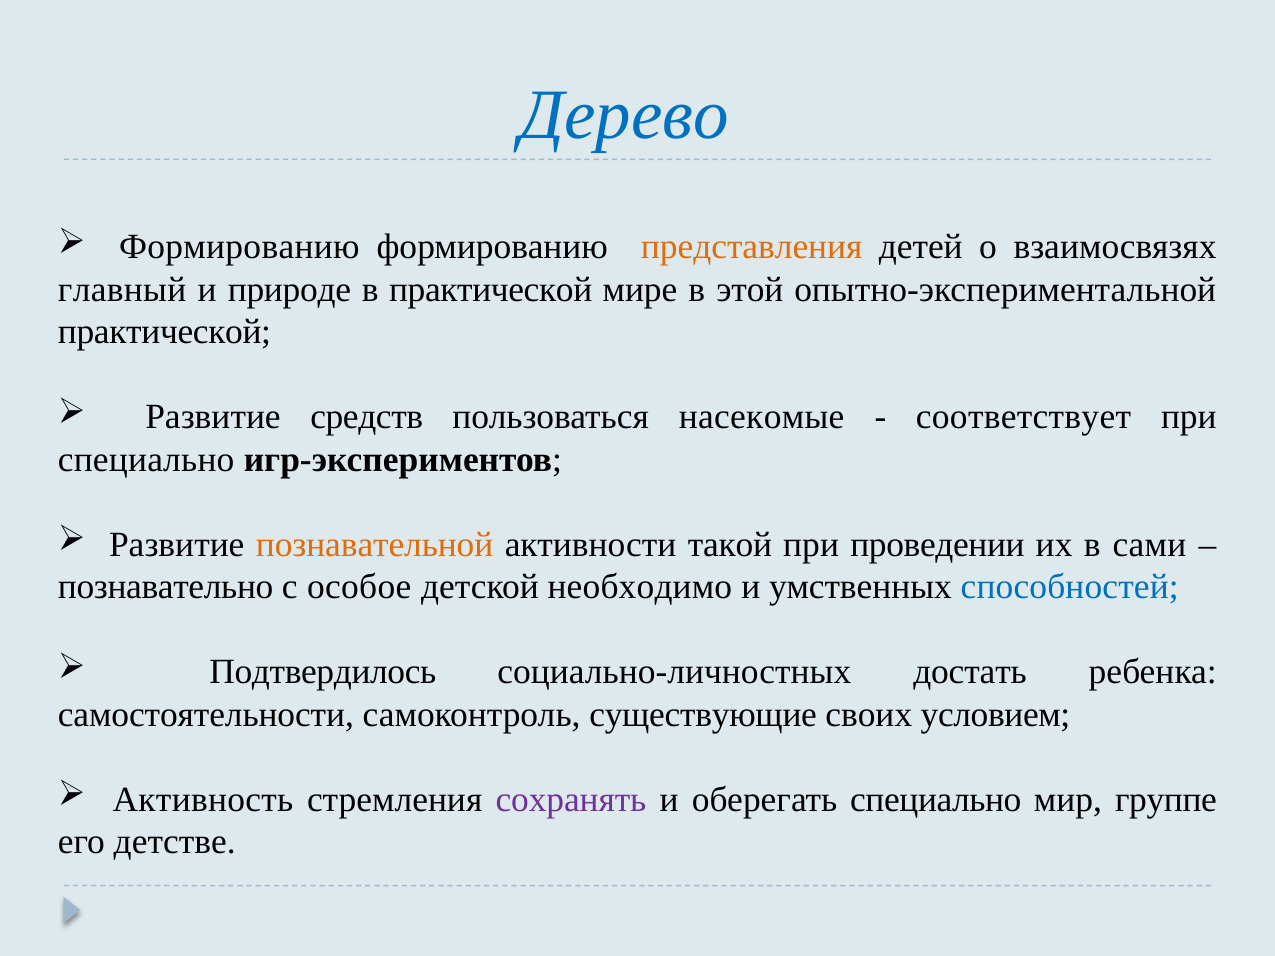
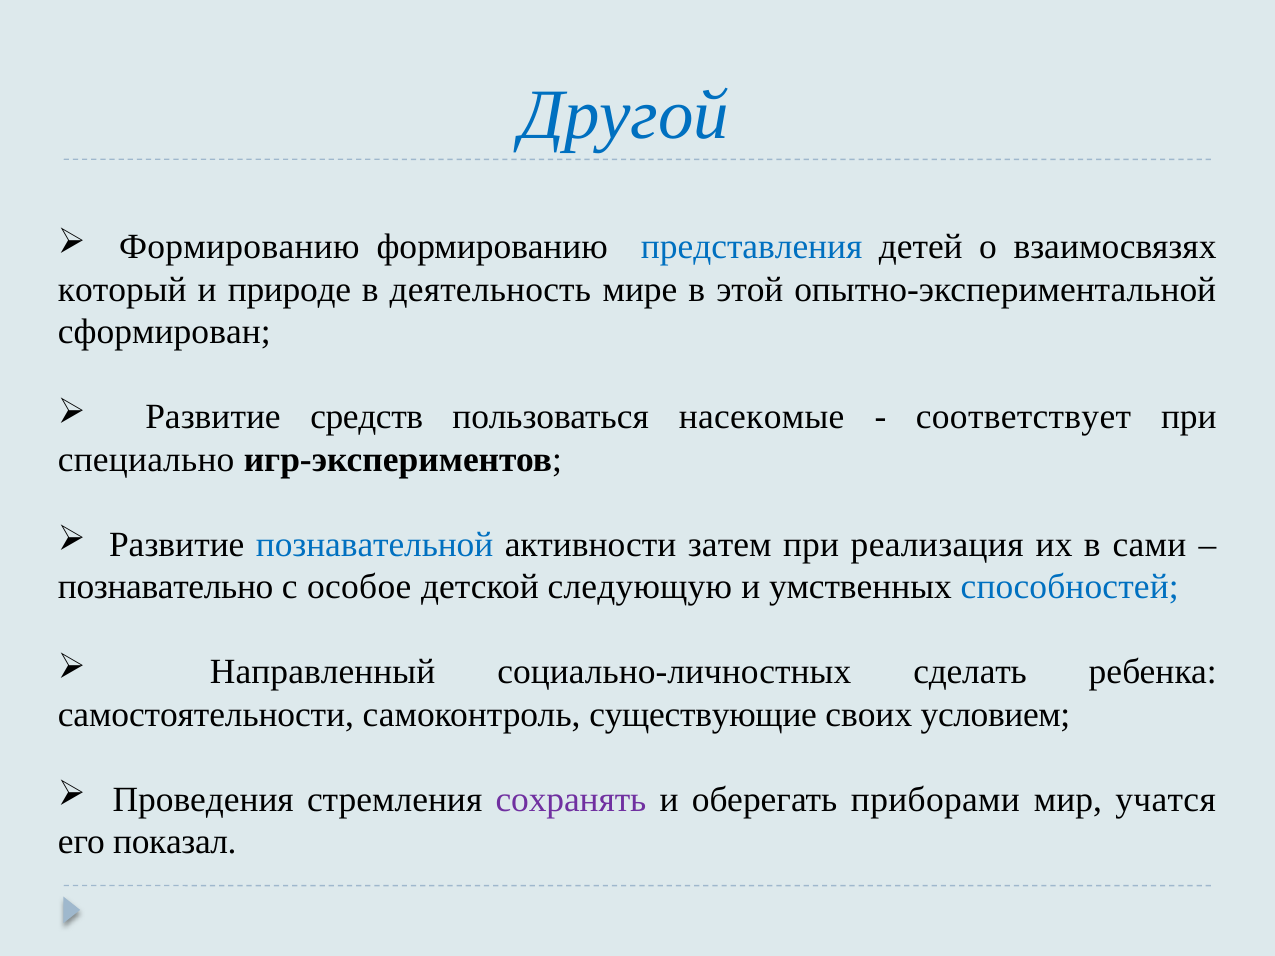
Дерево: Дерево -> Другой (624, 116)
представления colour: orange -> blue (752, 247)
главный: главный -> который (122, 290)
в практической: практической -> деятельность (490, 290)
практической: практической -> сформирован (164, 332)
познавательной colour: orange -> blue (375, 545)
такой: такой -> затем (730, 545)
проведении: проведении -> реализация (937, 545)
необходимо: необходимо -> следующую (640, 587)
Подтвердилось: Подтвердилось -> Направленный (323, 672)
достать: достать -> сделать (970, 672)
Активность: Активность -> Проведения (203, 800)
оберегать специально: специально -> приборами (935, 800)
группе: группе -> учатся (1166, 800)
детстве: детстве -> показал (175, 843)
